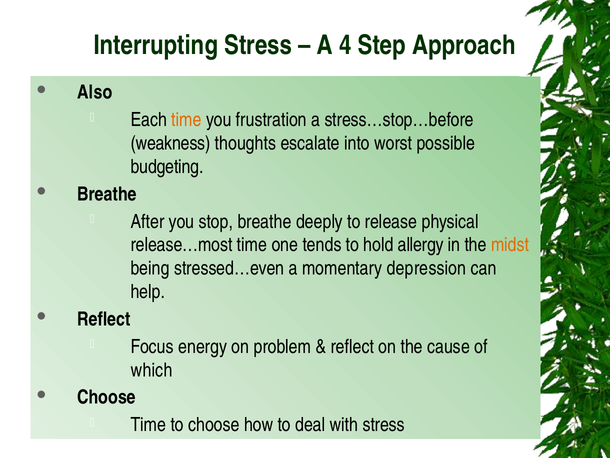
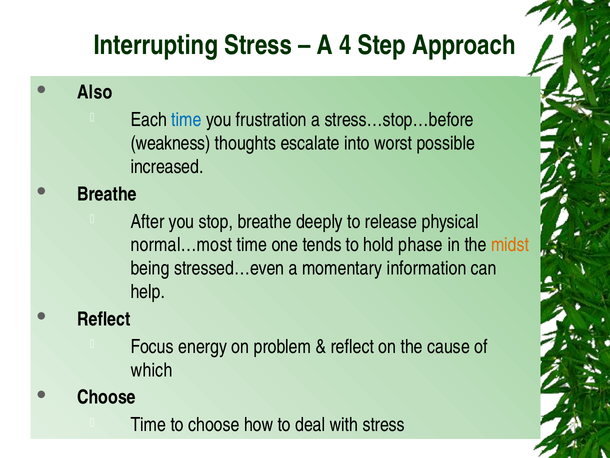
time colour: orange -> blue (187, 120)
budgeting: budgeting -> increased (167, 167)
release…most: release…most -> normal…most (181, 245)
allergy: allergy -> phase (421, 245)
depression: depression -> information (427, 268)
